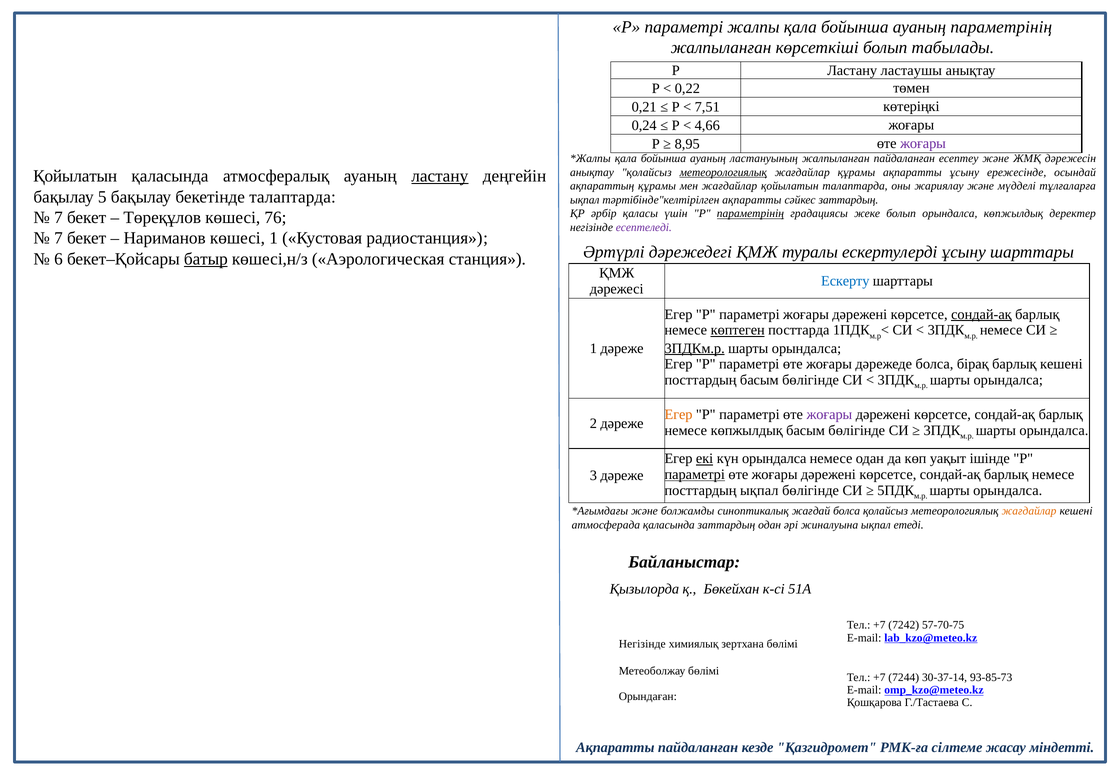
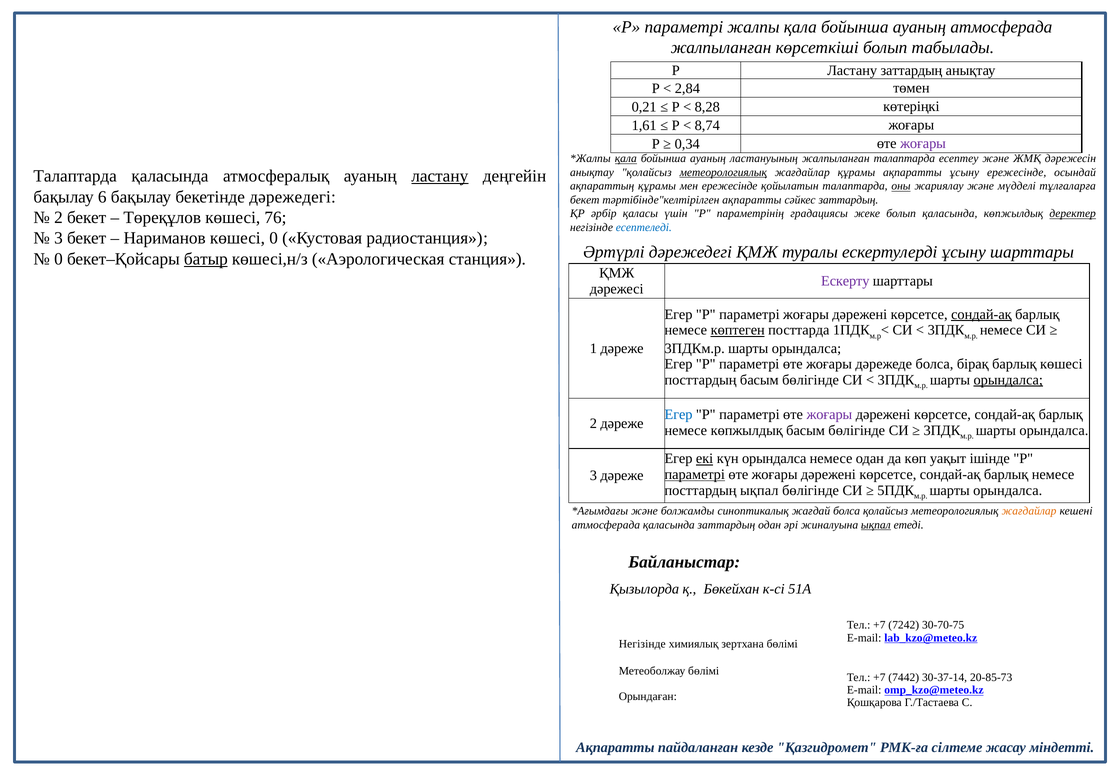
ауаның параметрінің: параметрінің -> атмосферада (1001, 27)
Ластану ластаушы: ластаушы -> заттардың (911, 70)
0,22: 0,22 -> 2,84 (687, 89)
7,51: 7,51 -> 8,28 (707, 107)
0,24: 0,24 -> 1,61 (644, 126)
4,66: 4,66 -> 8,74 (707, 126)
8,95: 8,95 -> 0,34 (687, 144)
қала underline: none -> present (626, 159)
жалпыланған пайдаланған: пайдаланған -> талаптарда (904, 159)
Қойылатын: Қойылатын -> Талаптарда (75, 176)
мен жағдайлар: жағдайлар -> ережесінде (730, 186)
оны underline: none -> present (901, 186)
5: 5 -> 6 (102, 197)
бекетінде талаптарда: талаптарда -> дәрежедегі (293, 197)
ықпал: ықпал -> бекет (585, 200)
параметрінің underline: present -> none (750, 214)
болып орындалса: орындалса -> қаласында (950, 214)
деректер underline: none -> present (1073, 214)
7: 7 -> 2 (58, 218)
есептеледі colour: purple -> blue (644, 228)
7: 7 -> 3 (58, 238)
көшесі 1: 1 -> 0 (274, 238)
6: 6 -> 0 (58, 259)
Ескерту colour: blue -> purple (845, 281)
3ПДКм.р underline: present -> none (695, 348)
барлық кешені: кешені -> көшесі (1061, 364)
орындалса underline: none -> present (1008, 380)
Егер colour: orange -> blue (679, 415)
ықпал underline: none -> present (876, 525)
57-70-75: 57-70-75 -> 30-70-75 (943, 625)
7244: 7244 -> 7442 (904, 678)
93-85-73: 93-85-73 -> 20-85-73 (991, 678)
